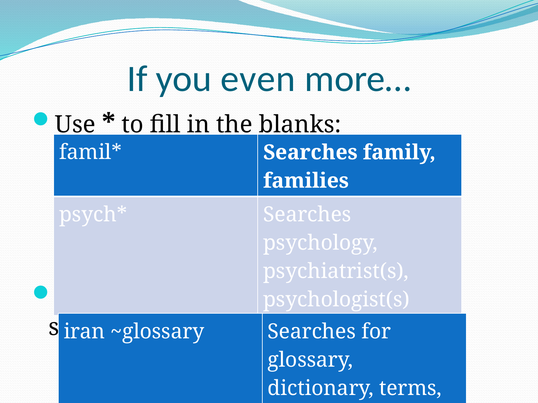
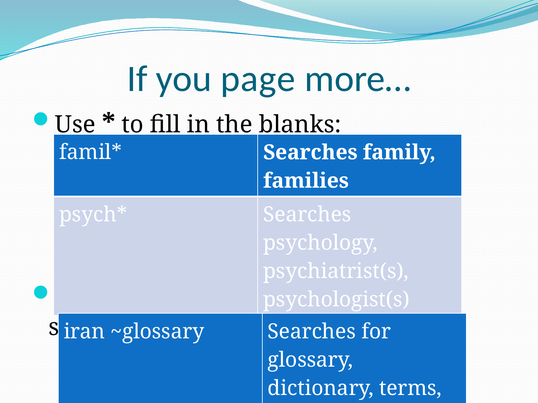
even: even -> page (258, 79)
